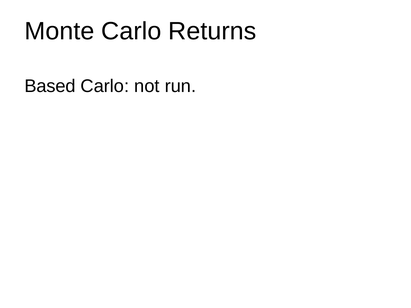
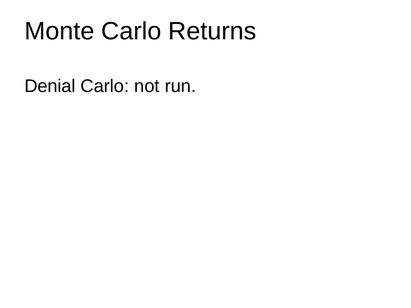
Based: Based -> Denial (50, 86)
